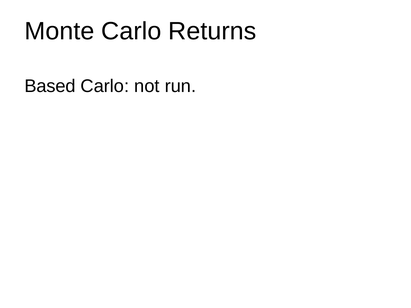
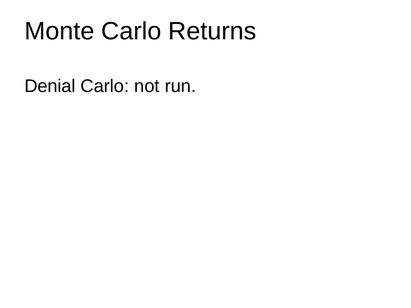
Based: Based -> Denial (50, 86)
